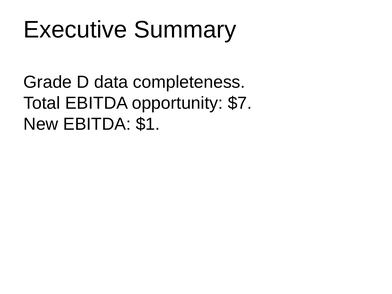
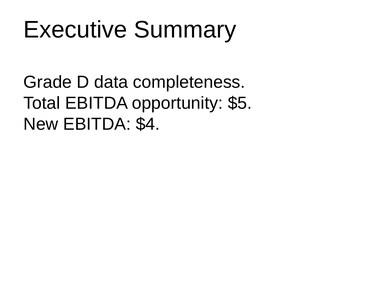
$7: $7 -> $5 (240, 103)
$1: $1 -> $4 (148, 124)
